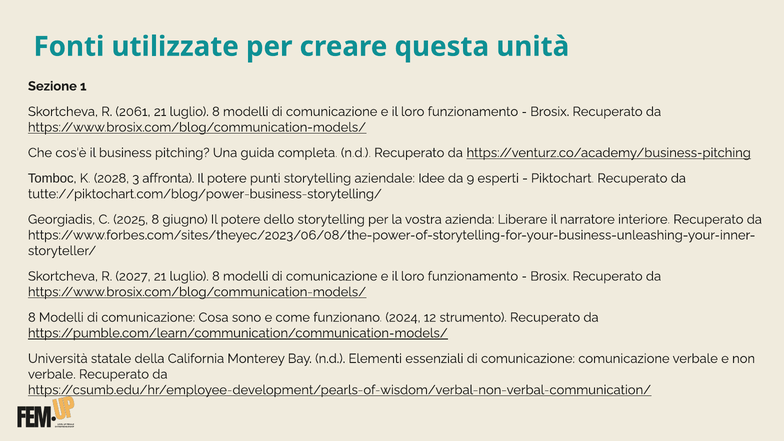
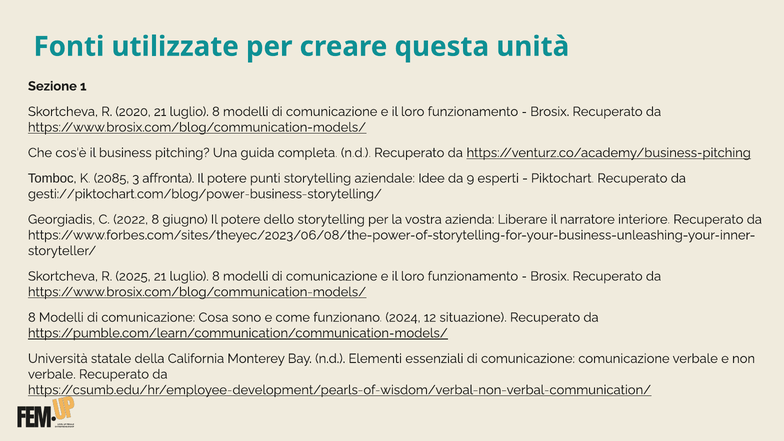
2061: 2061 -> 2020 (133, 112)
2028: 2028 -> 2085 (111, 178)
tutte://piktochart.com/blog/power-business-storytelling/: tutte://piktochart.com/blog/power-business-storytelling/ -> gesti://piktochart.com/blog/power-business-storytelling/ (205, 194)
2025: 2025 -> 2022 (131, 219)
2027: 2027 -> 2025 (133, 276)
strumento: strumento -> situazione (473, 317)
